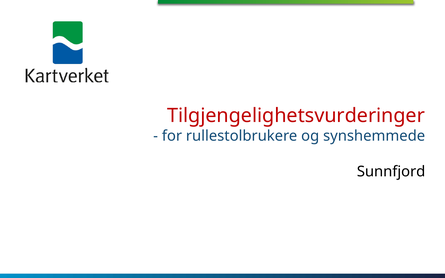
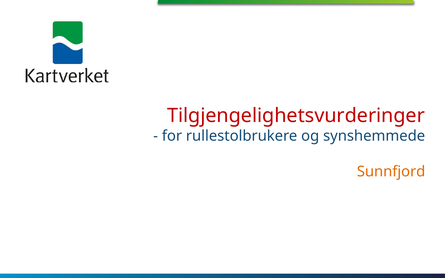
Sunnfjord colour: black -> orange (391, 172)
